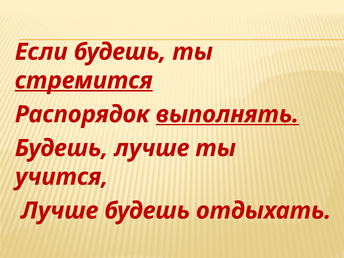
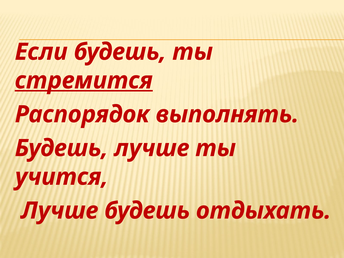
выполнять underline: present -> none (227, 114)
